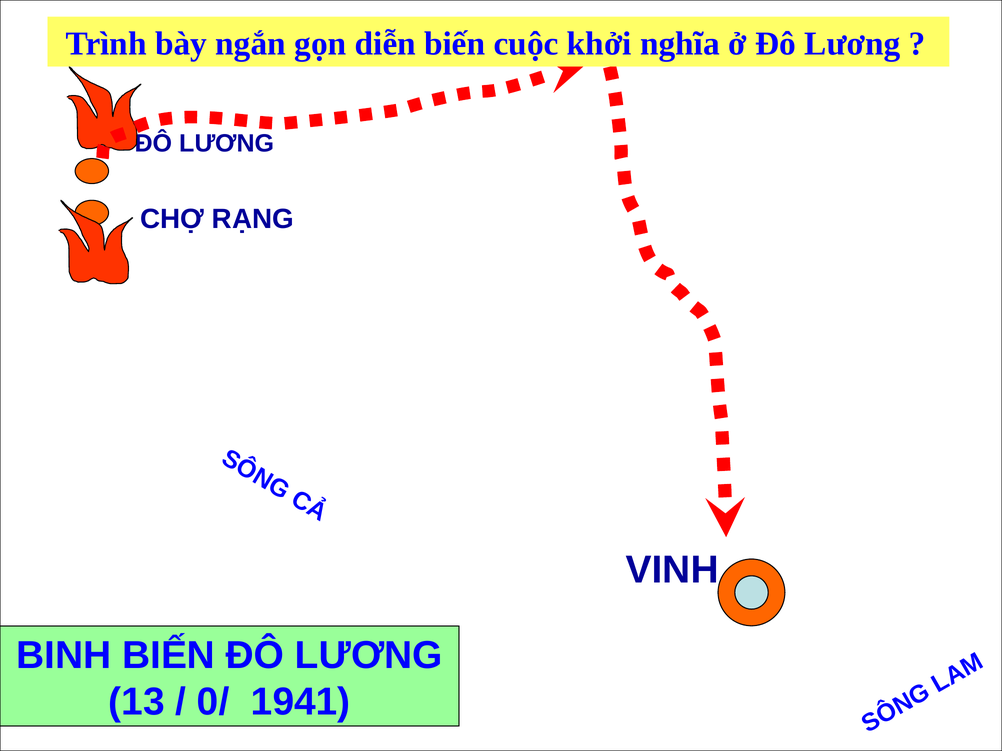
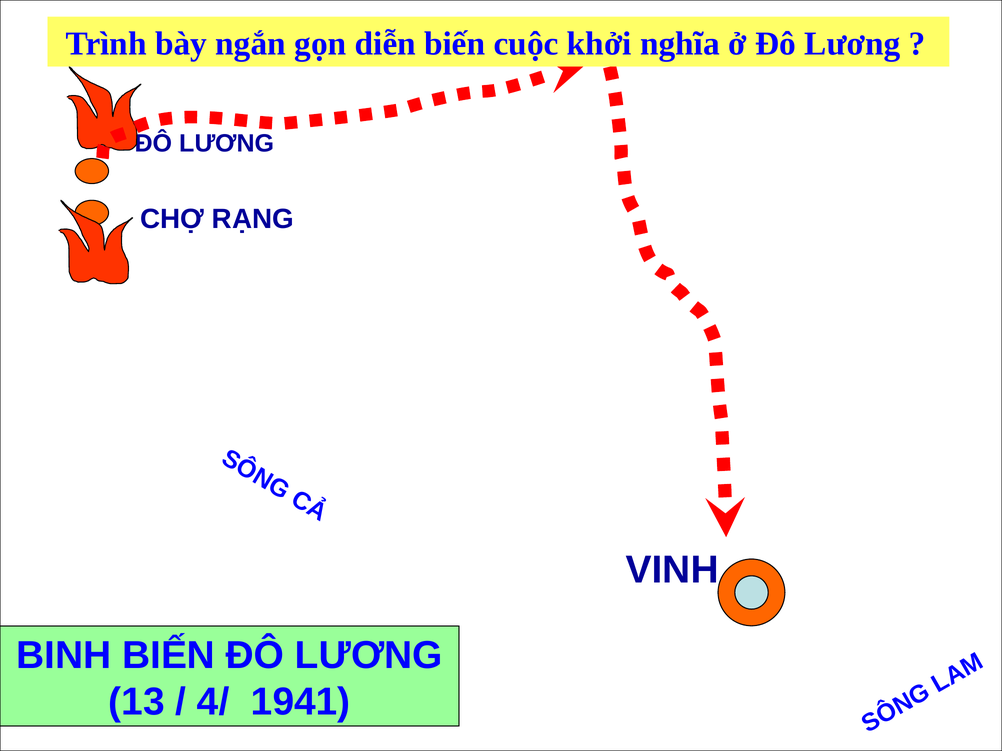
0/: 0/ -> 4/ (213, 702)
